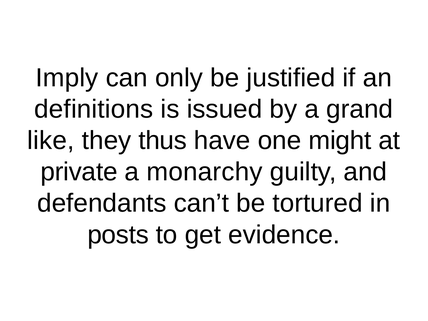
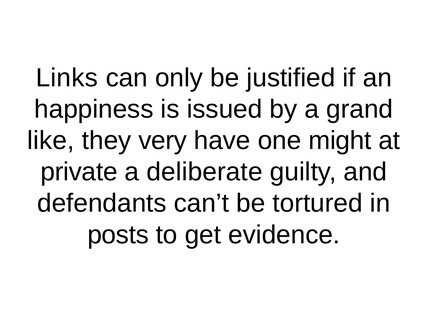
Imply: Imply -> Links (67, 78)
definitions: definitions -> happiness (94, 109)
thus: thus -> very (163, 141)
monarchy: monarchy -> deliberate (204, 172)
